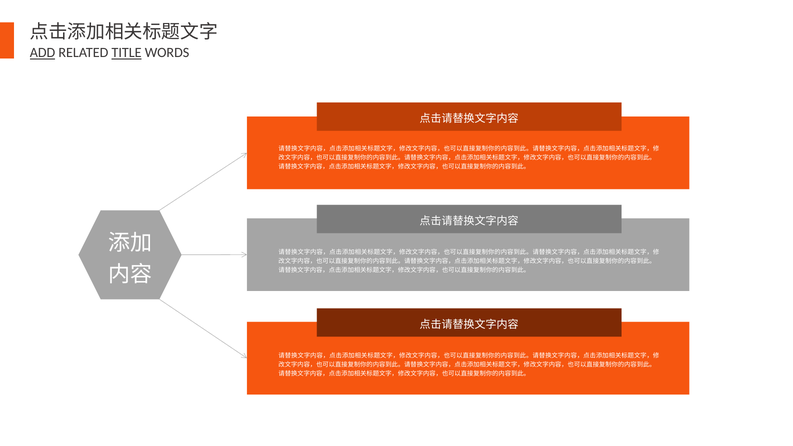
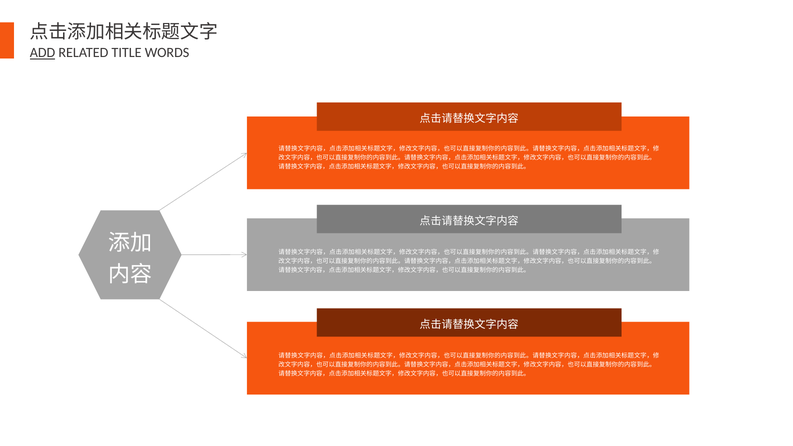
TITLE underline: present -> none (127, 53)
